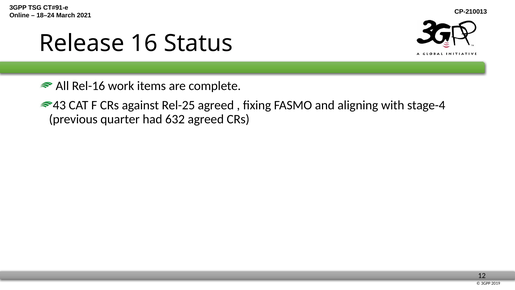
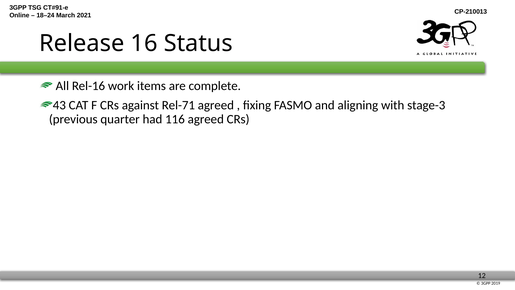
Rel-25: Rel-25 -> Rel-71 (178, 105)
stage-4: stage-4 -> stage-3 (426, 105)
632: 632 -> 116 (175, 119)
